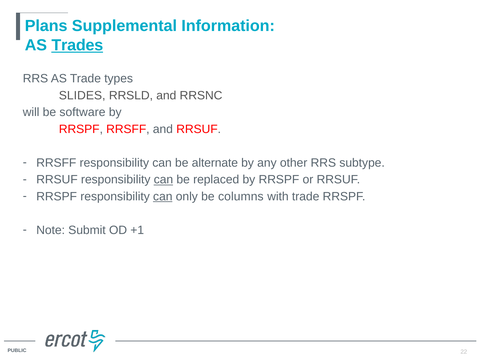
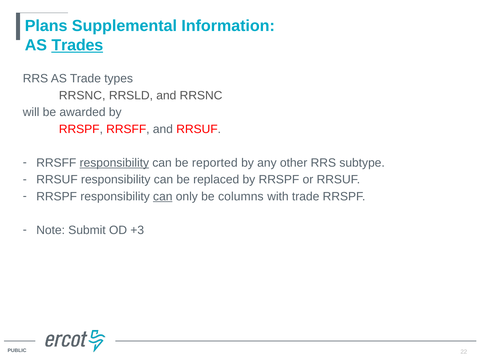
SLIDES: SLIDES -> RRSNC (82, 95)
software: software -> awarded (83, 112)
responsibility underline: none -> present (114, 163)
alternate: alternate -> reported (215, 163)
can underline: present -> none (163, 180)
+1: +1 -> +3 (137, 230)
